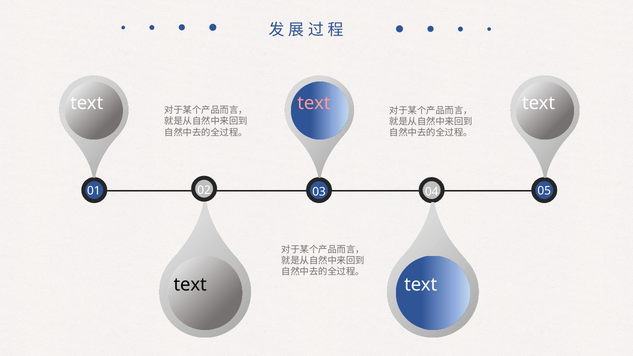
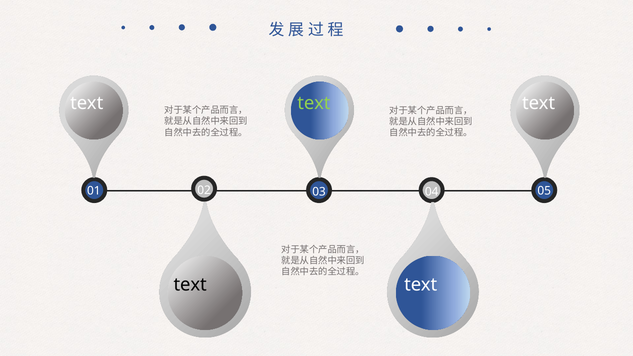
text colour: pink -> light green (314, 103)
